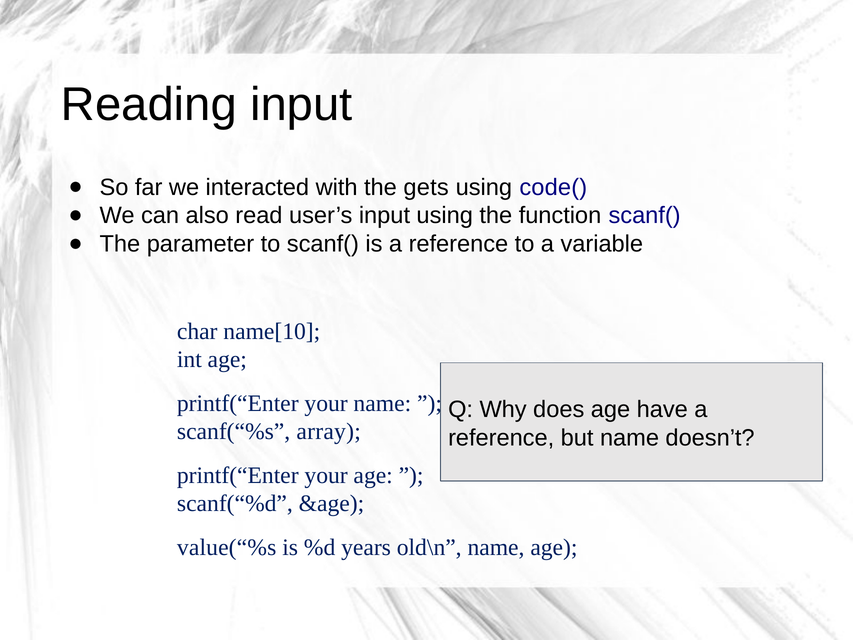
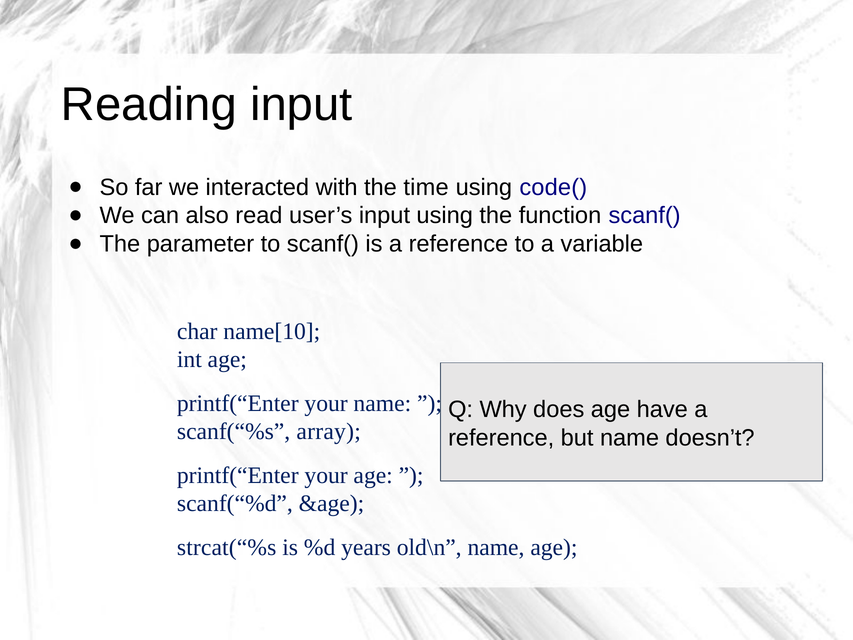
gets: gets -> time (426, 187)
value(“%s: value(“%s -> strcat(“%s (227, 547)
